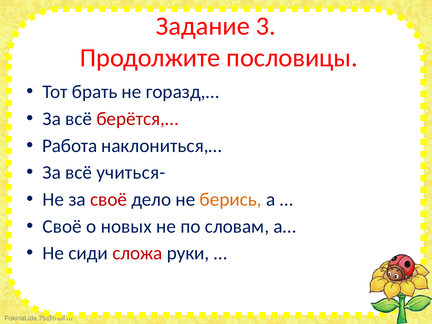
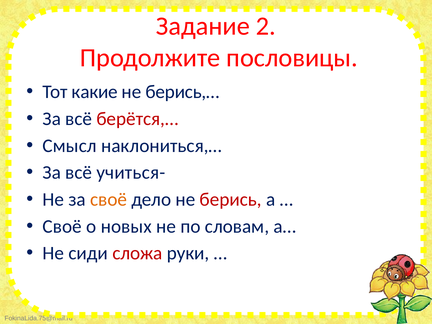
3: 3 -> 2 (266, 26)
брать: брать -> какие (95, 92)
горазд,…: горазд,… -> берись,… (182, 92)
Работа: Работа -> Смысл (70, 146)
своё colour: red -> orange (109, 200)
берись colour: orange -> red (231, 200)
